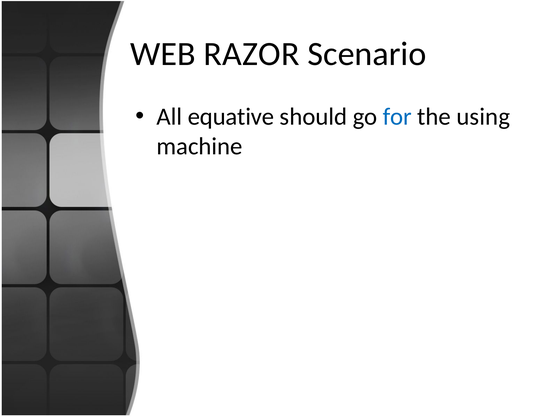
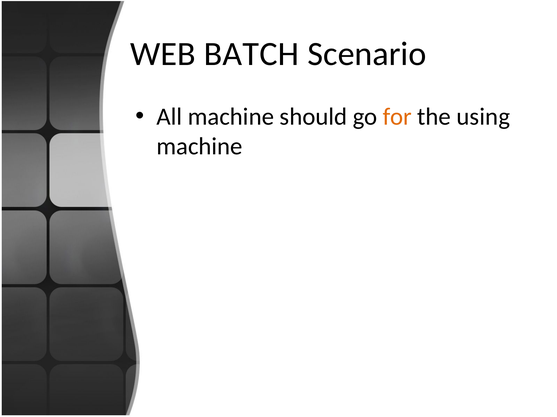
RAZOR: RAZOR -> BATCH (251, 54)
All equative: equative -> machine (231, 117)
for colour: blue -> orange (397, 117)
